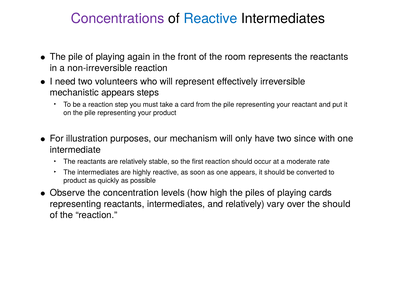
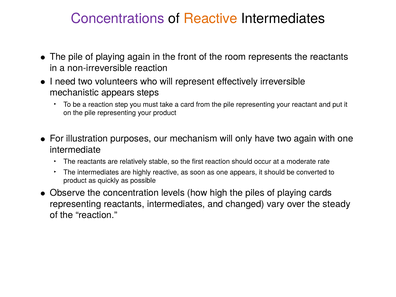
Reactive colour: blue -> orange (210, 19)
two since: since -> again (305, 139)
and relatively: relatively -> changed (245, 204)
the should: should -> steady (337, 204)
